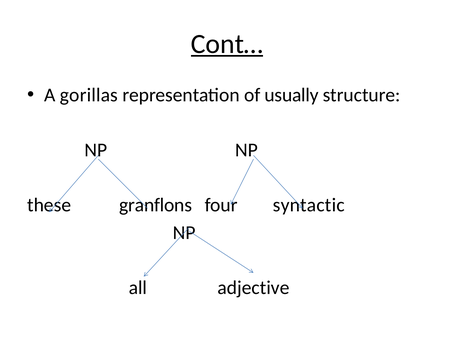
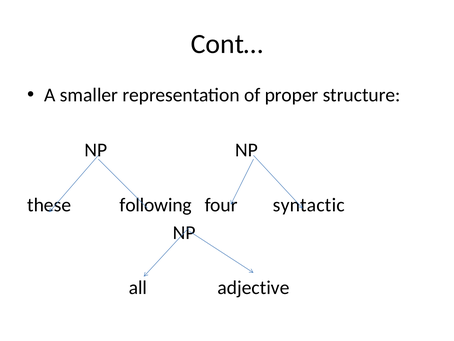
Cont… underline: present -> none (227, 44)
gorillas: gorillas -> smaller (89, 95)
usually: usually -> proper (292, 95)
granflons: granflons -> following (156, 205)
